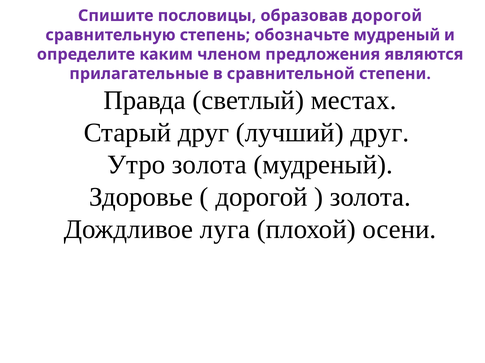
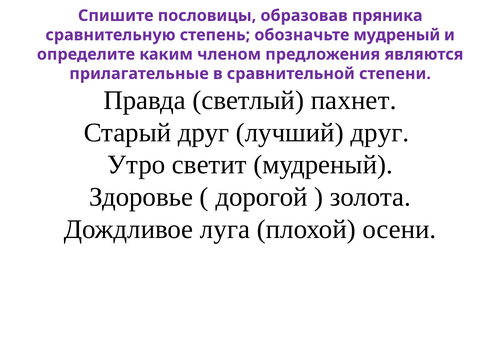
образовав дорогой: дорогой -> пряника (387, 16)
местах: местах -> пахнет (354, 100)
Утро золота: золота -> светит (209, 165)
